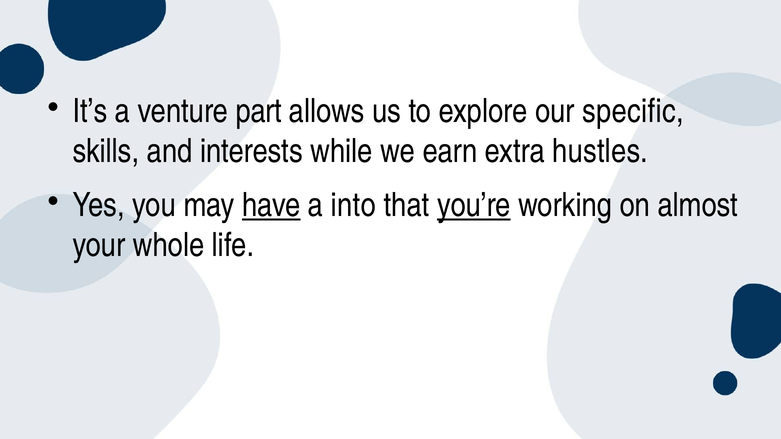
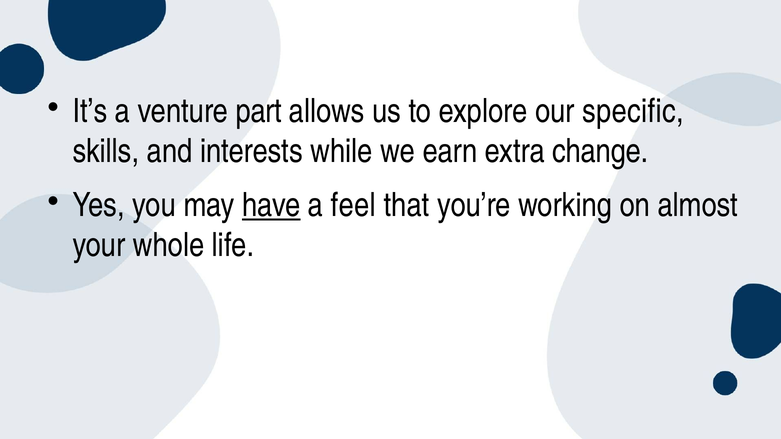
hustles: hustles -> change (600, 151)
into: into -> feel (353, 205)
you’re underline: present -> none (474, 205)
